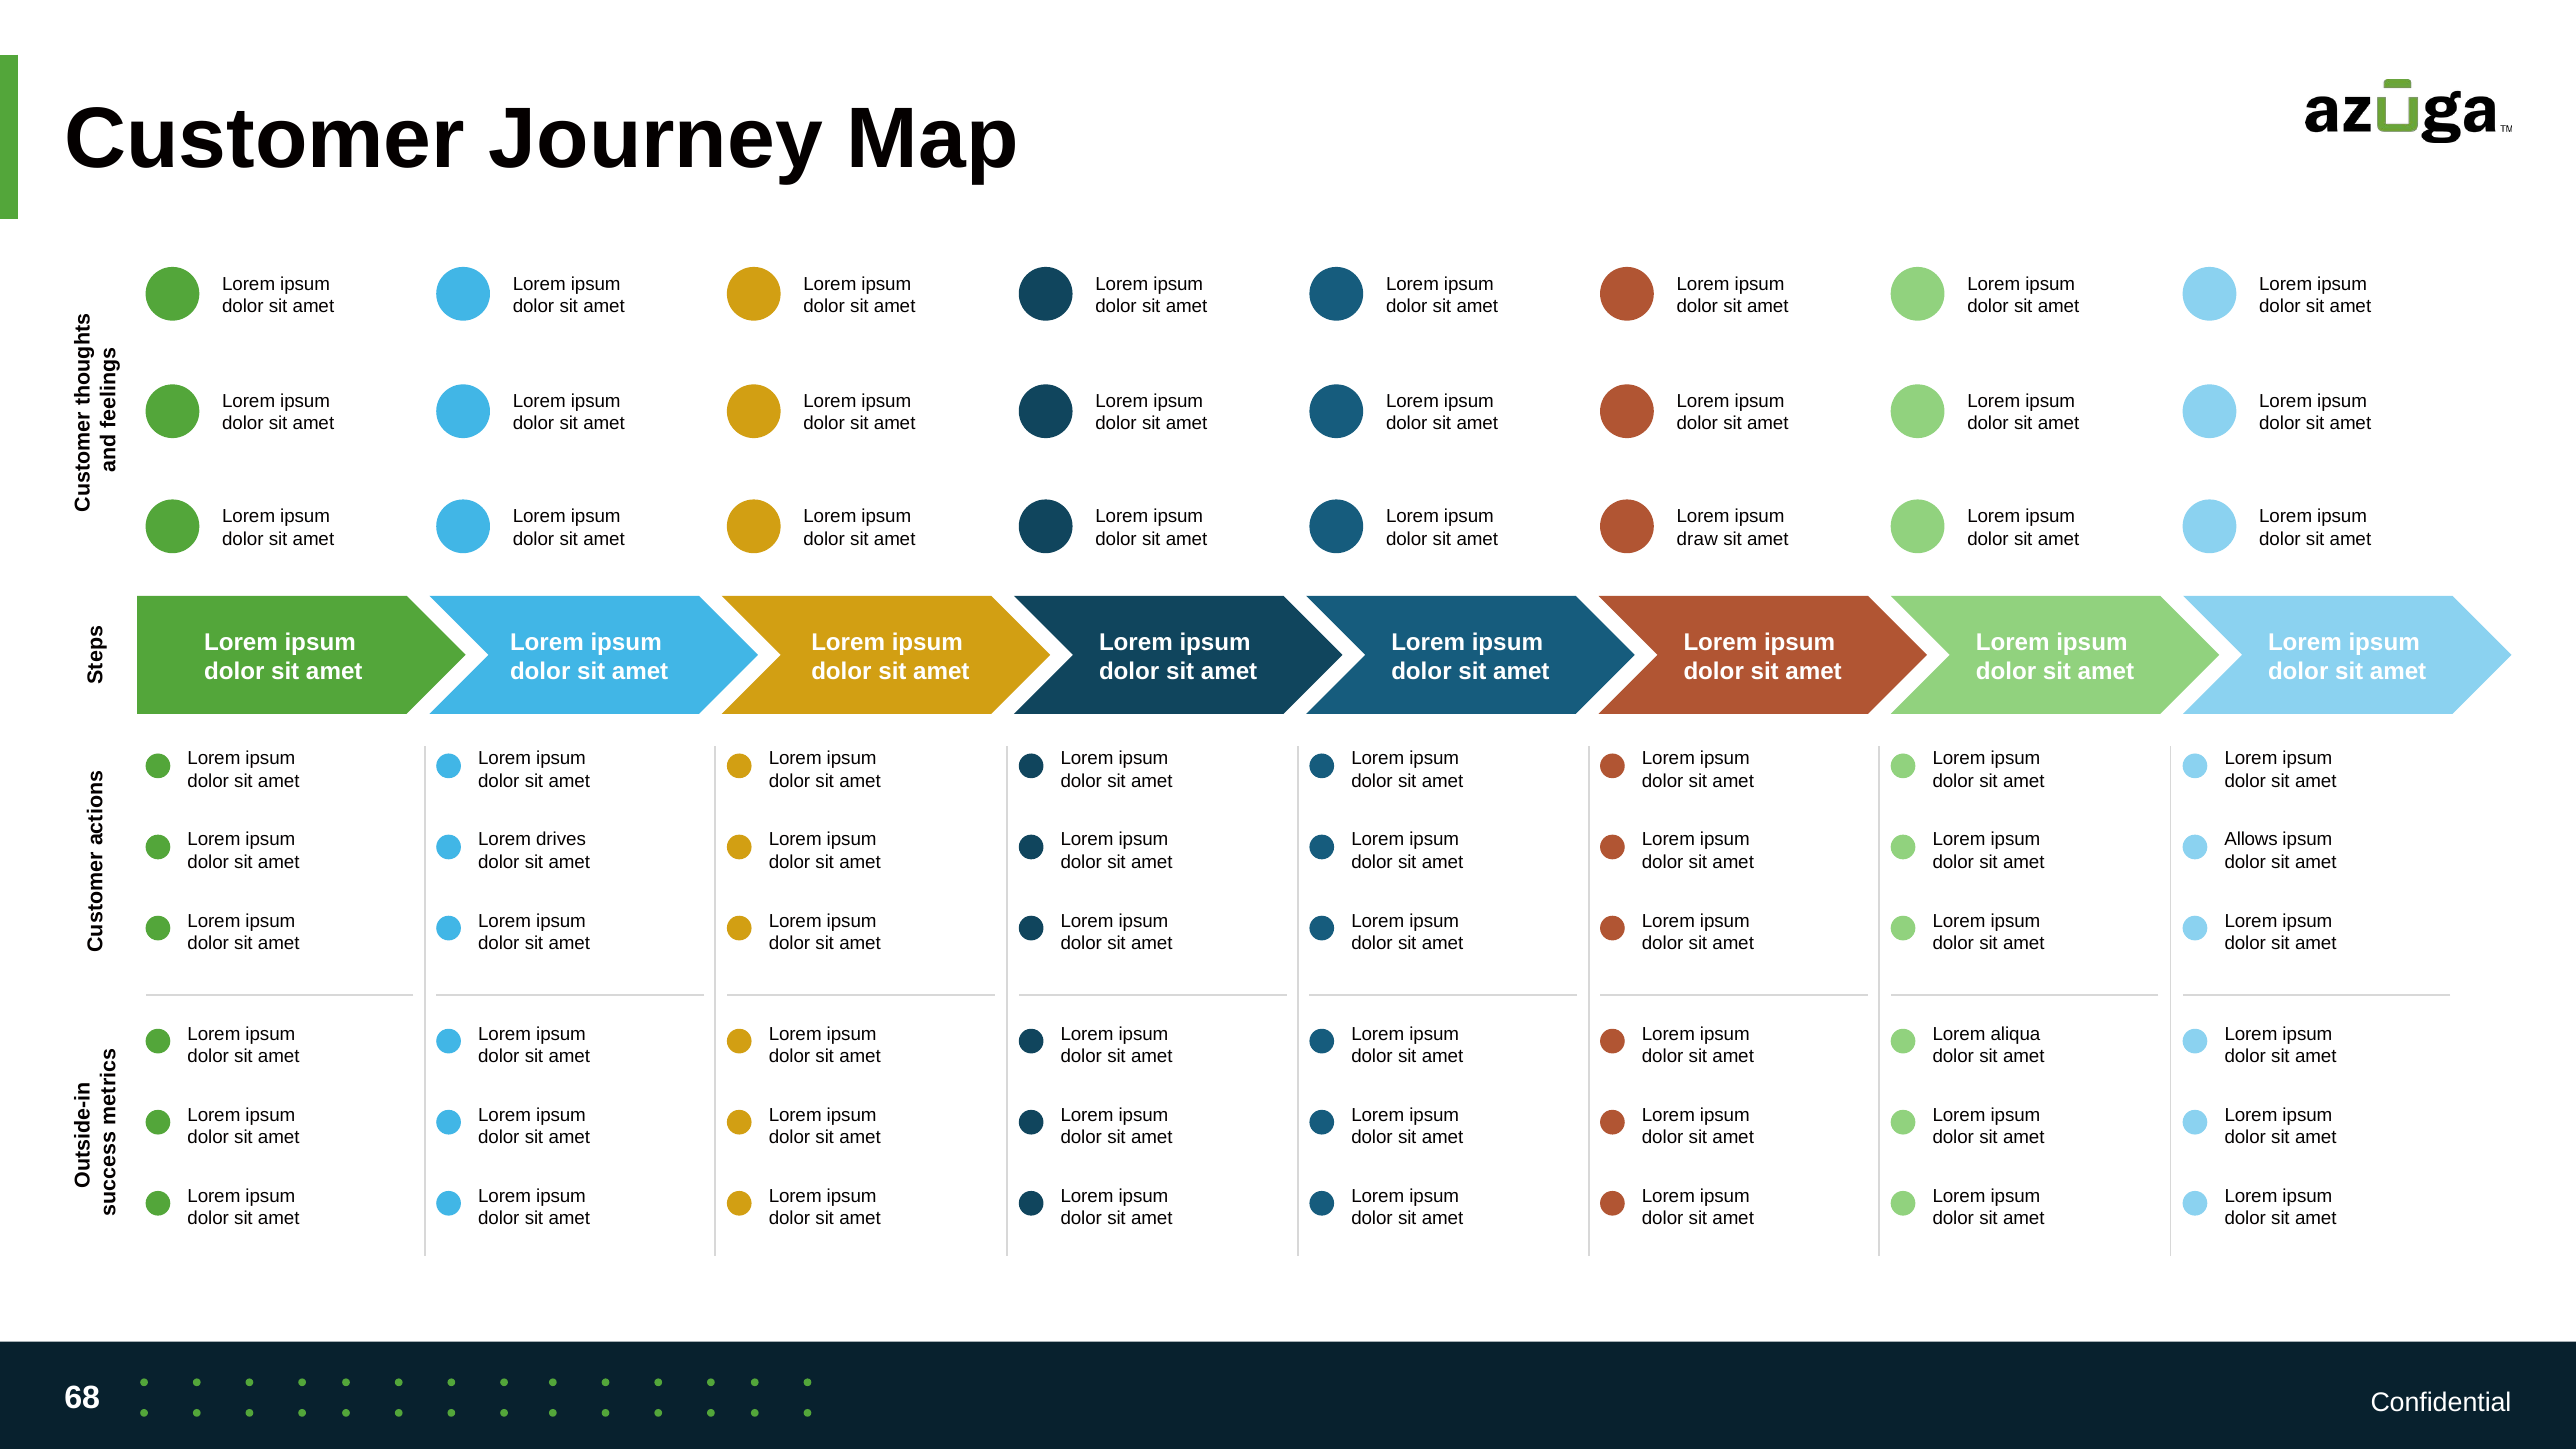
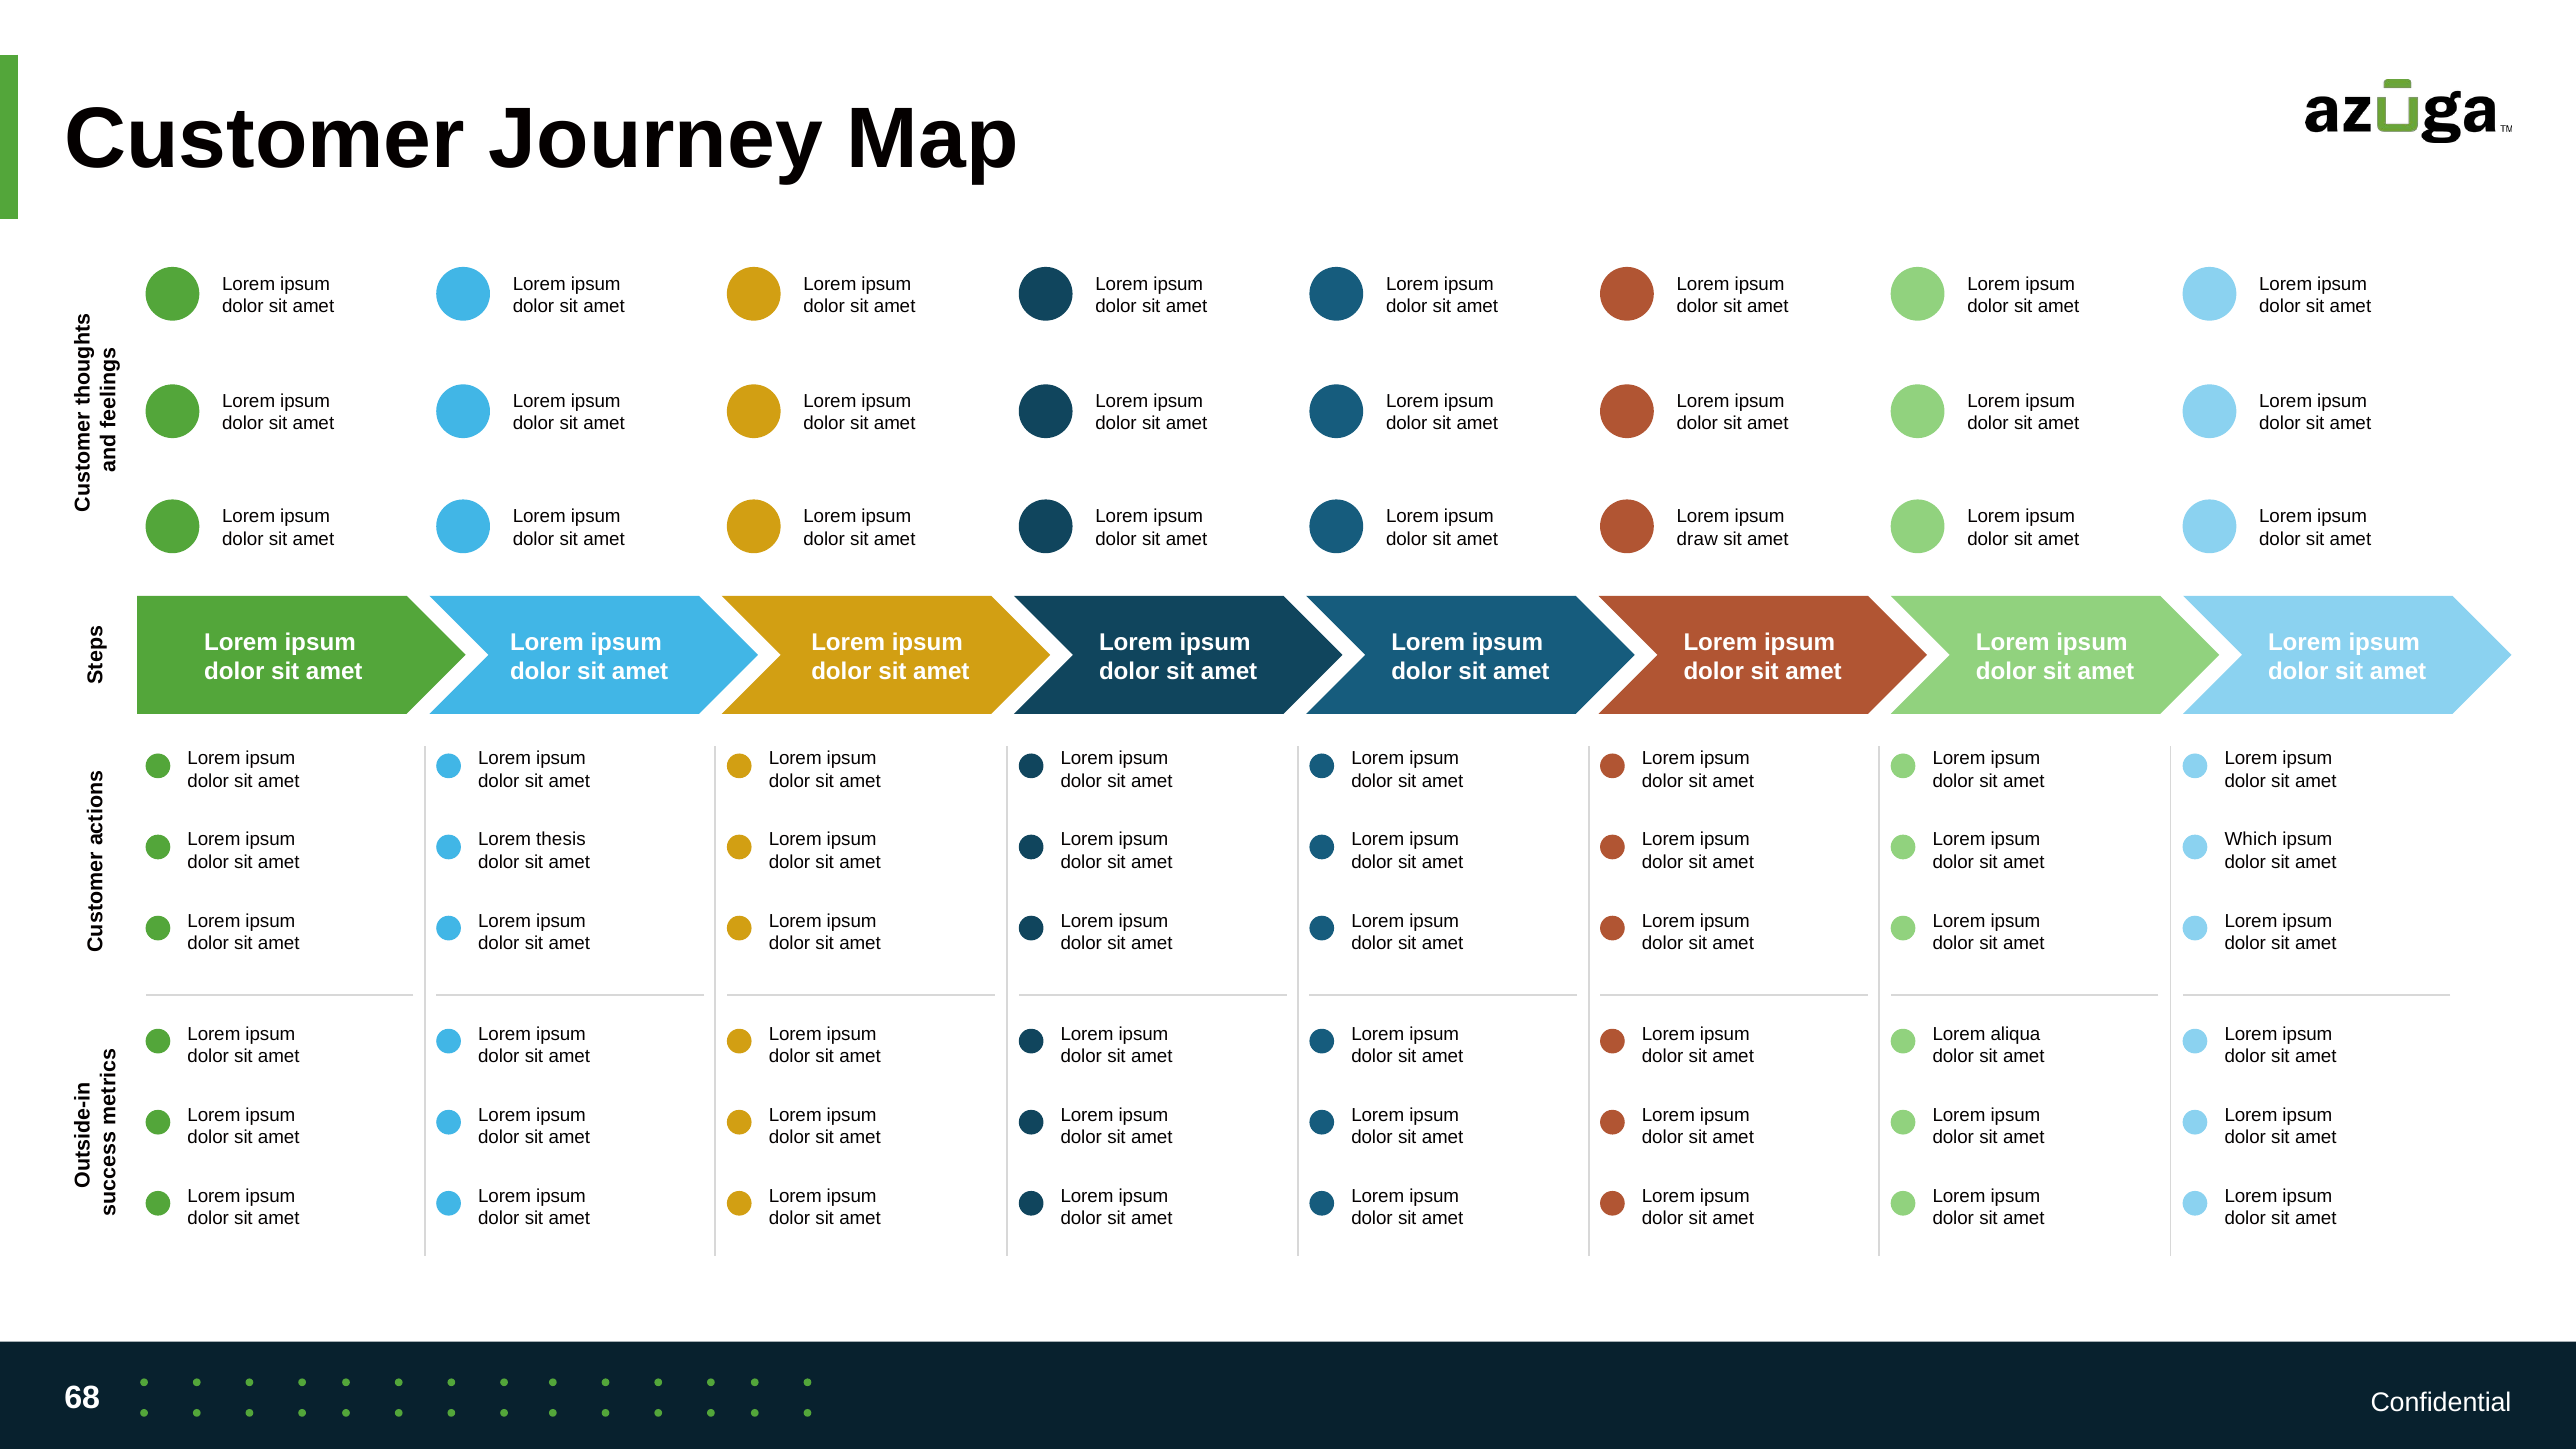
drives: drives -> thesis (561, 840)
Allows: Allows -> Which (2251, 840)
